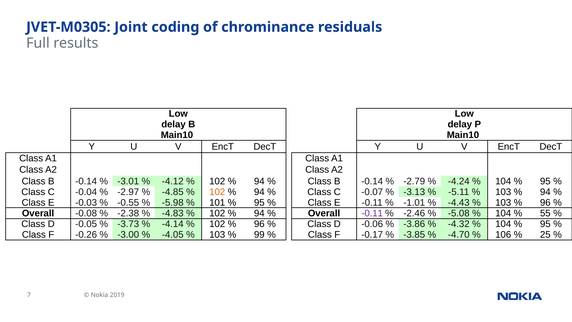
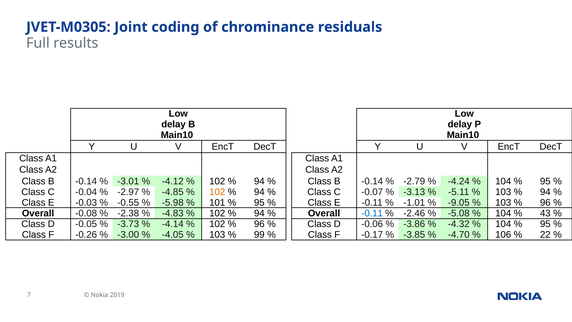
-4.43: -4.43 -> -9.05 (459, 202)
-0.11 colour: purple -> blue (372, 213)
55: 55 -> 43 (545, 213)
25: 25 -> 22 (545, 235)
